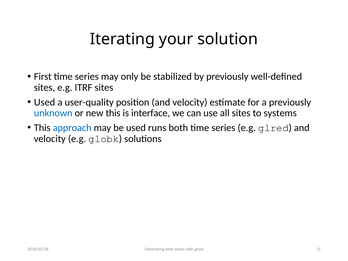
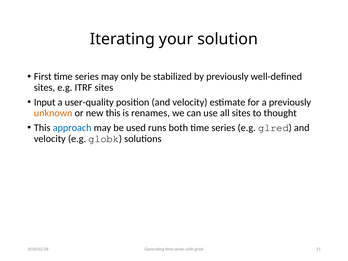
Used: Used -> Input (45, 102)
unknown colour: blue -> orange (53, 113)
interface: interface -> renames (151, 113)
systems: systems -> thought (280, 113)
